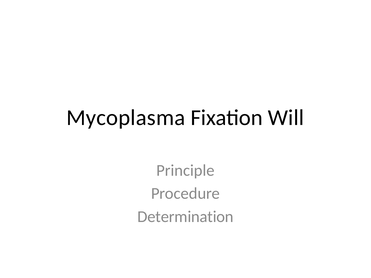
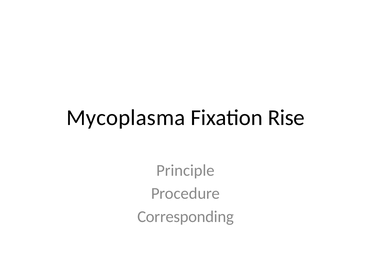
Will: Will -> Rise (286, 118)
Determination: Determination -> Corresponding (186, 217)
